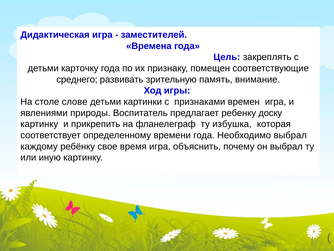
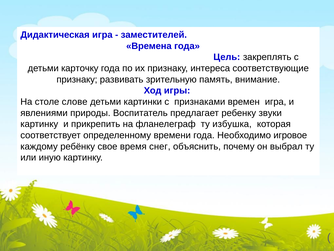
помещен: помещен -> интереса (210, 68)
среднего: среднего -> признаку (77, 79)
доску: доску -> звуки (270, 113)
Необходимо выбрал: выбрал -> игровое (290, 135)
время игра: игра -> снег (160, 146)
